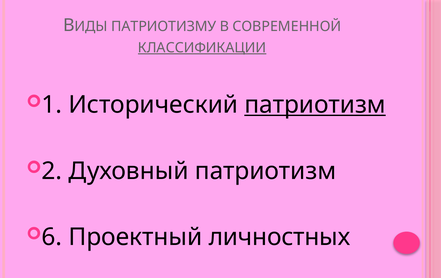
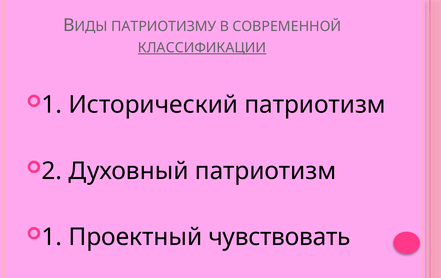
патриотизм underline: present -> none (315, 105)
6: 6 -> 1 (52, 237)
личностных: личностных -> чувствовать (280, 237)
